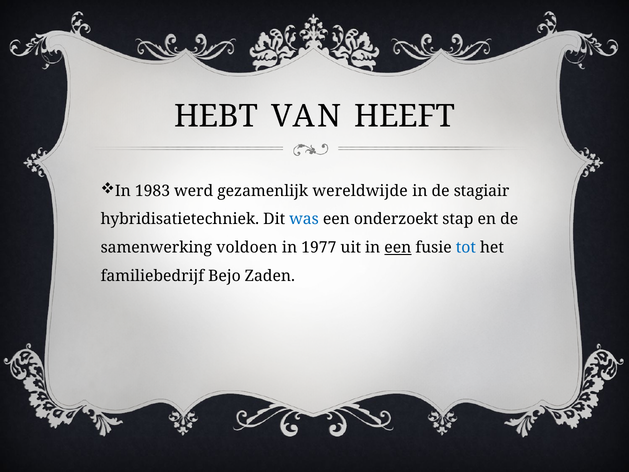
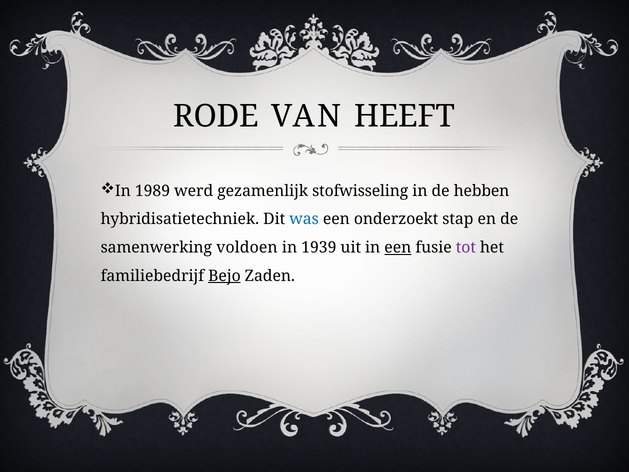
HEBT: HEBT -> RODE (216, 116)
1983: 1983 -> 1989 (152, 191)
wereldwijde: wereldwijde -> stofwisseling (360, 191)
stagiair: stagiair -> hebben (482, 191)
1977: 1977 -> 1939 (319, 247)
tot colour: blue -> purple (466, 247)
Bejo underline: none -> present (224, 276)
